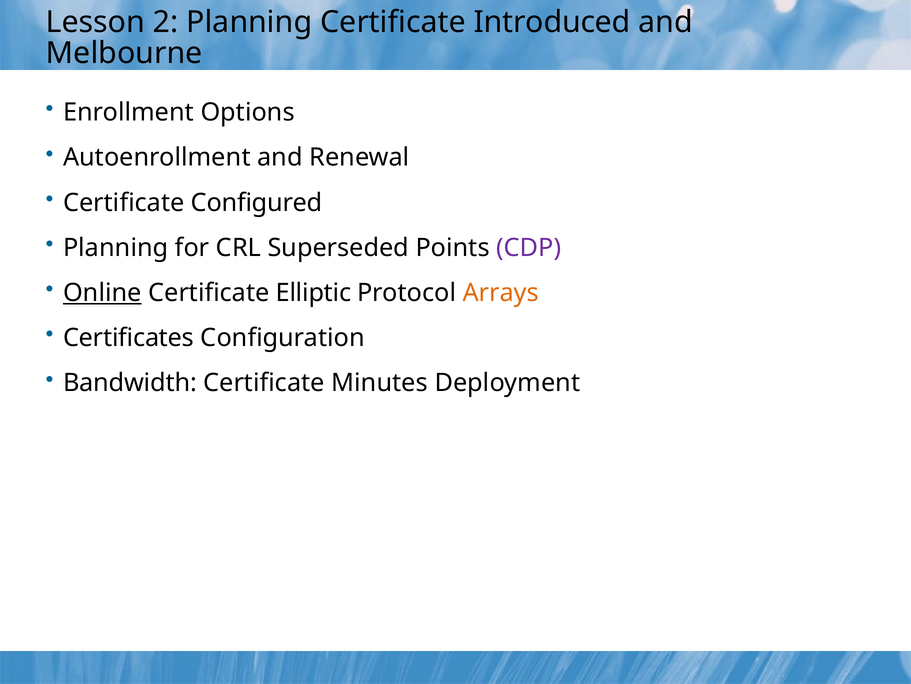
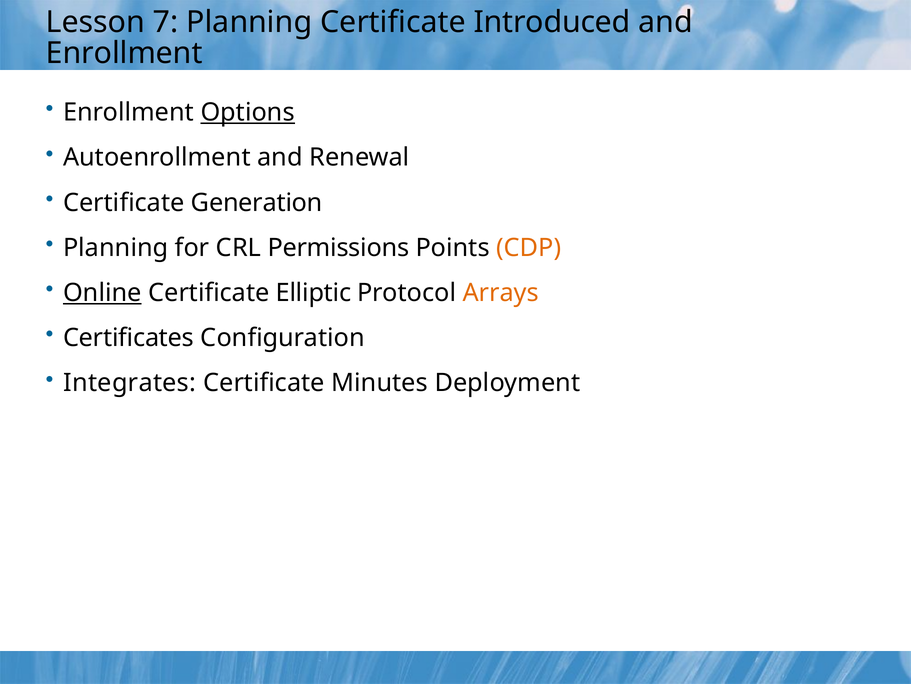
2: 2 -> 7 (166, 22)
Melbourne: Melbourne -> Enrollment (124, 53)
Options underline: none -> present (248, 112)
Configured: Configured -> Generation (257, 202)
Superseded: Superseded -> Permissions (338, 248)
CDP colour: purple -> orange (529, 248)
Bandwidth: Bandwidth -> Integrates (130, 383)
